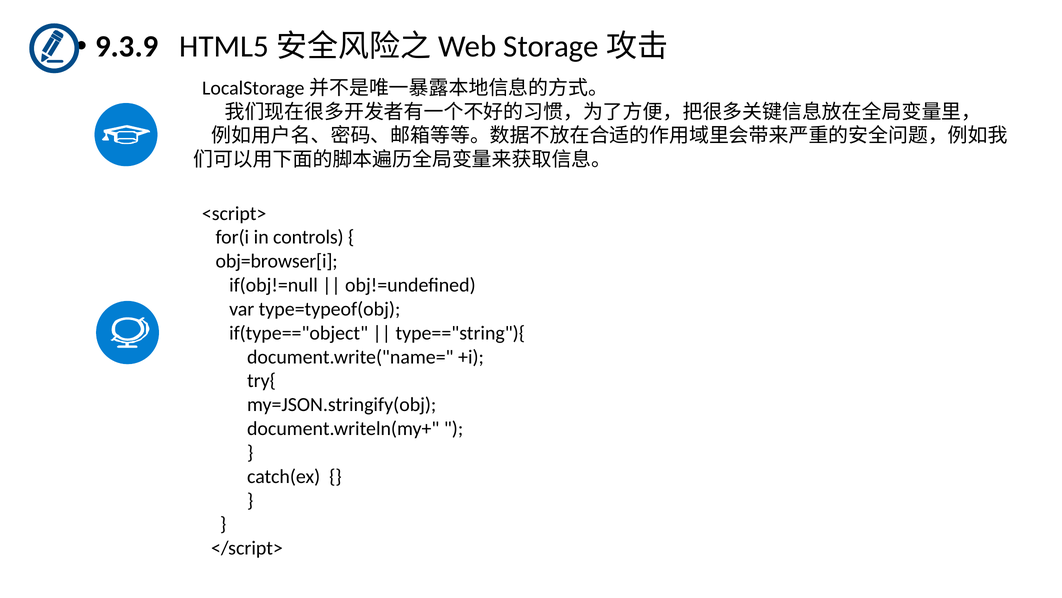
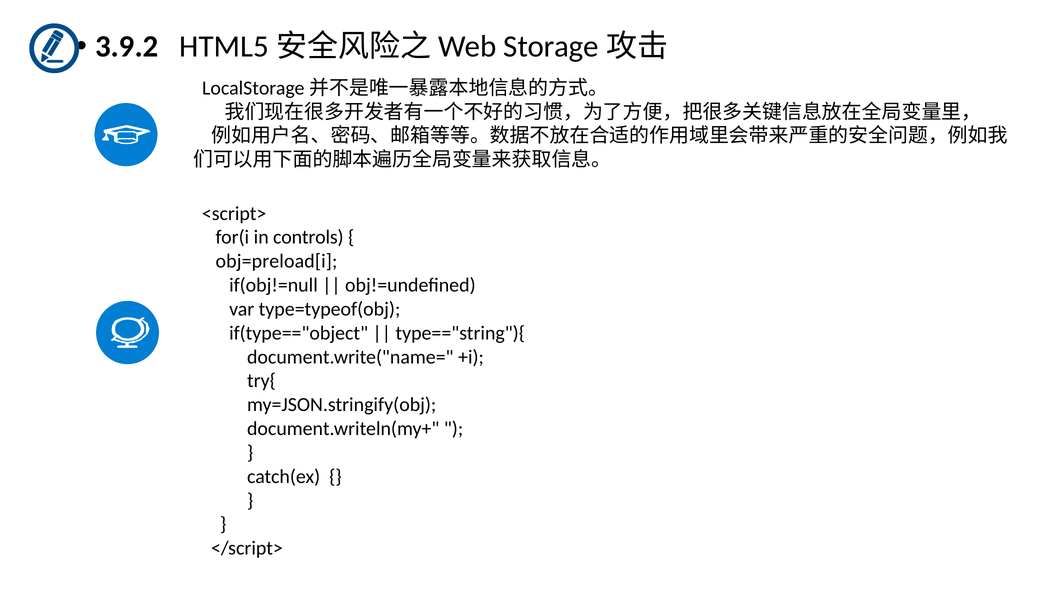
9.3.9: 9.3.9 -> 3.9.2 (127, 47)
obj=browser[i: obj=browser[i -> obj=preload[i (276, 261)
